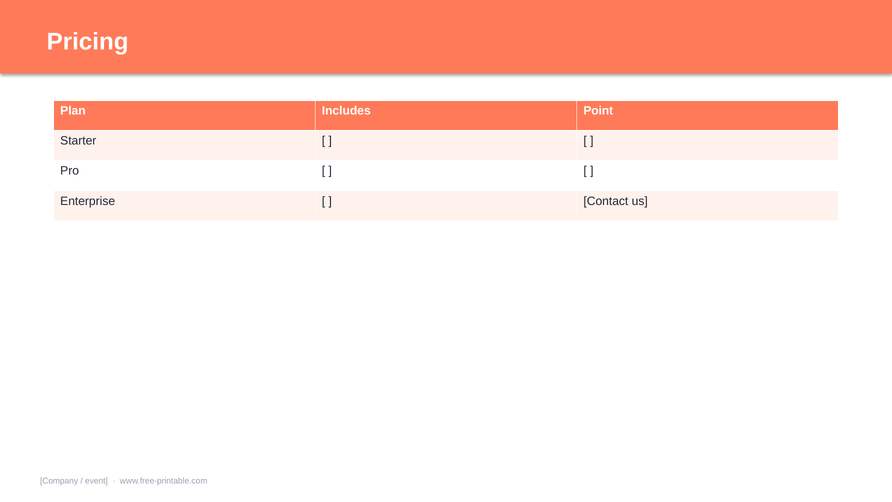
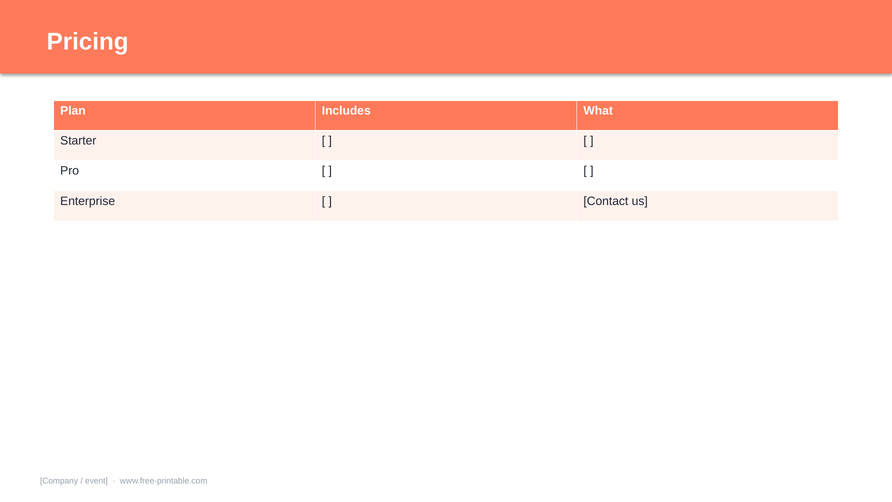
Point: Point -> What (598, 111)
